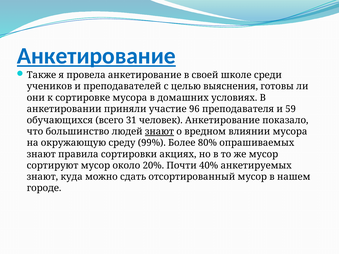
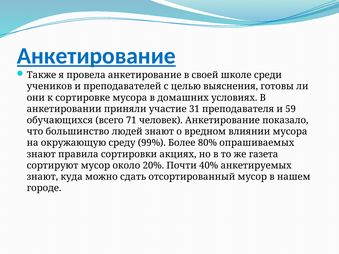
96: 96 -> 31 (194, 109)
31: 31 -> 71 (131, 120)
знают underline: present -> none (159, 132)
же мусор: мусор -> газета (264, 154)
